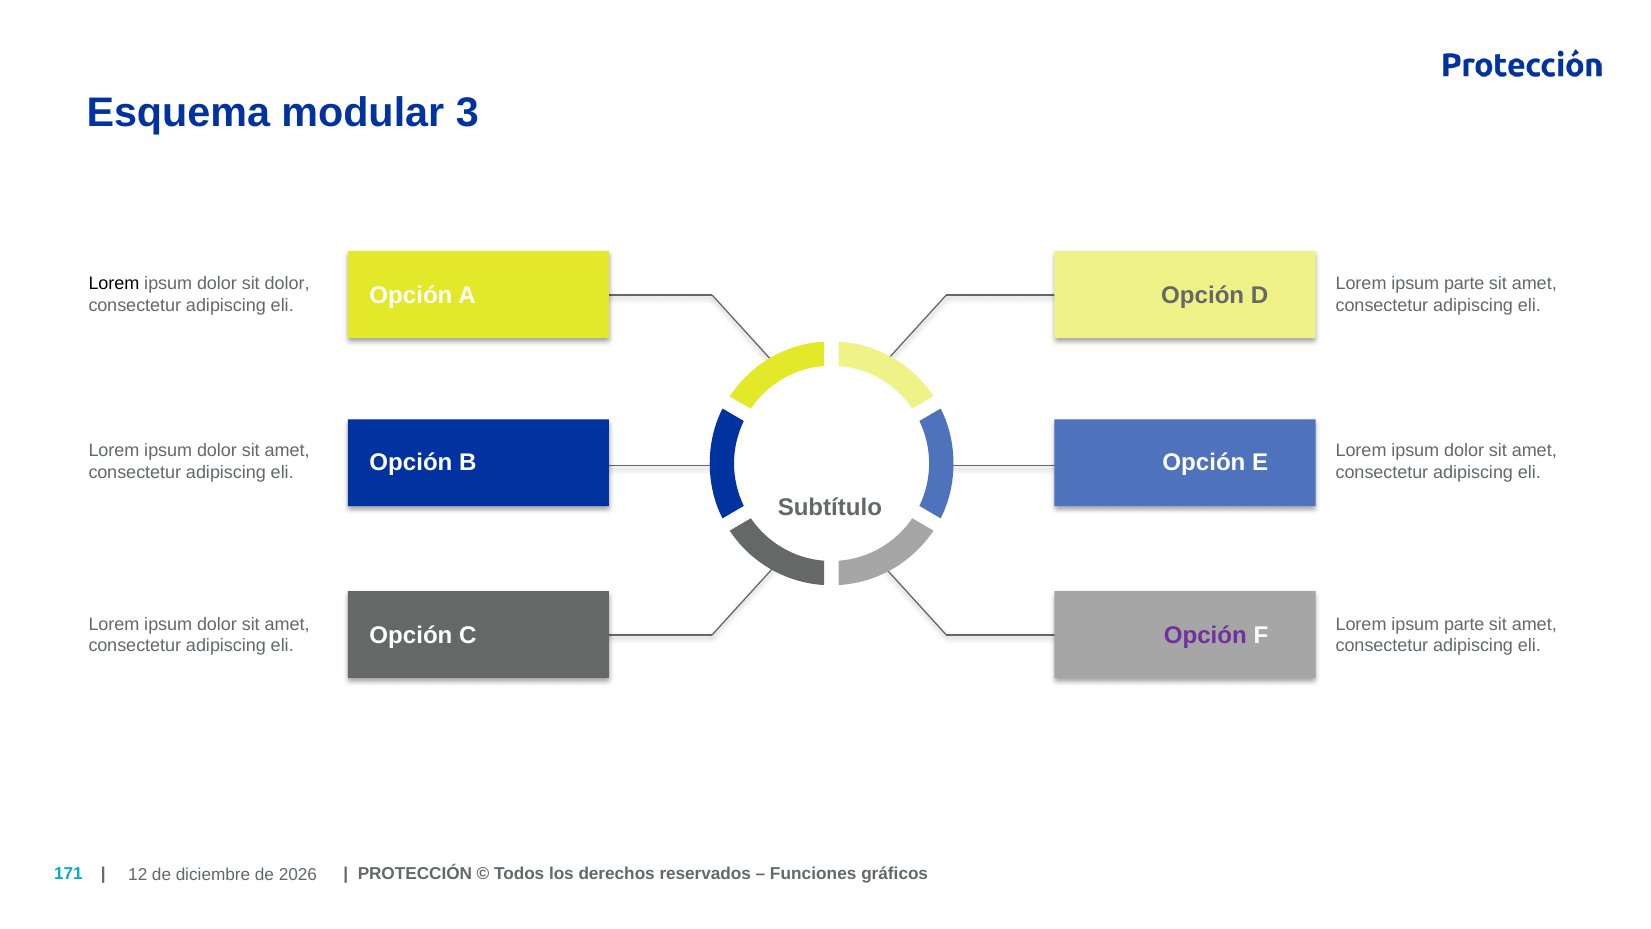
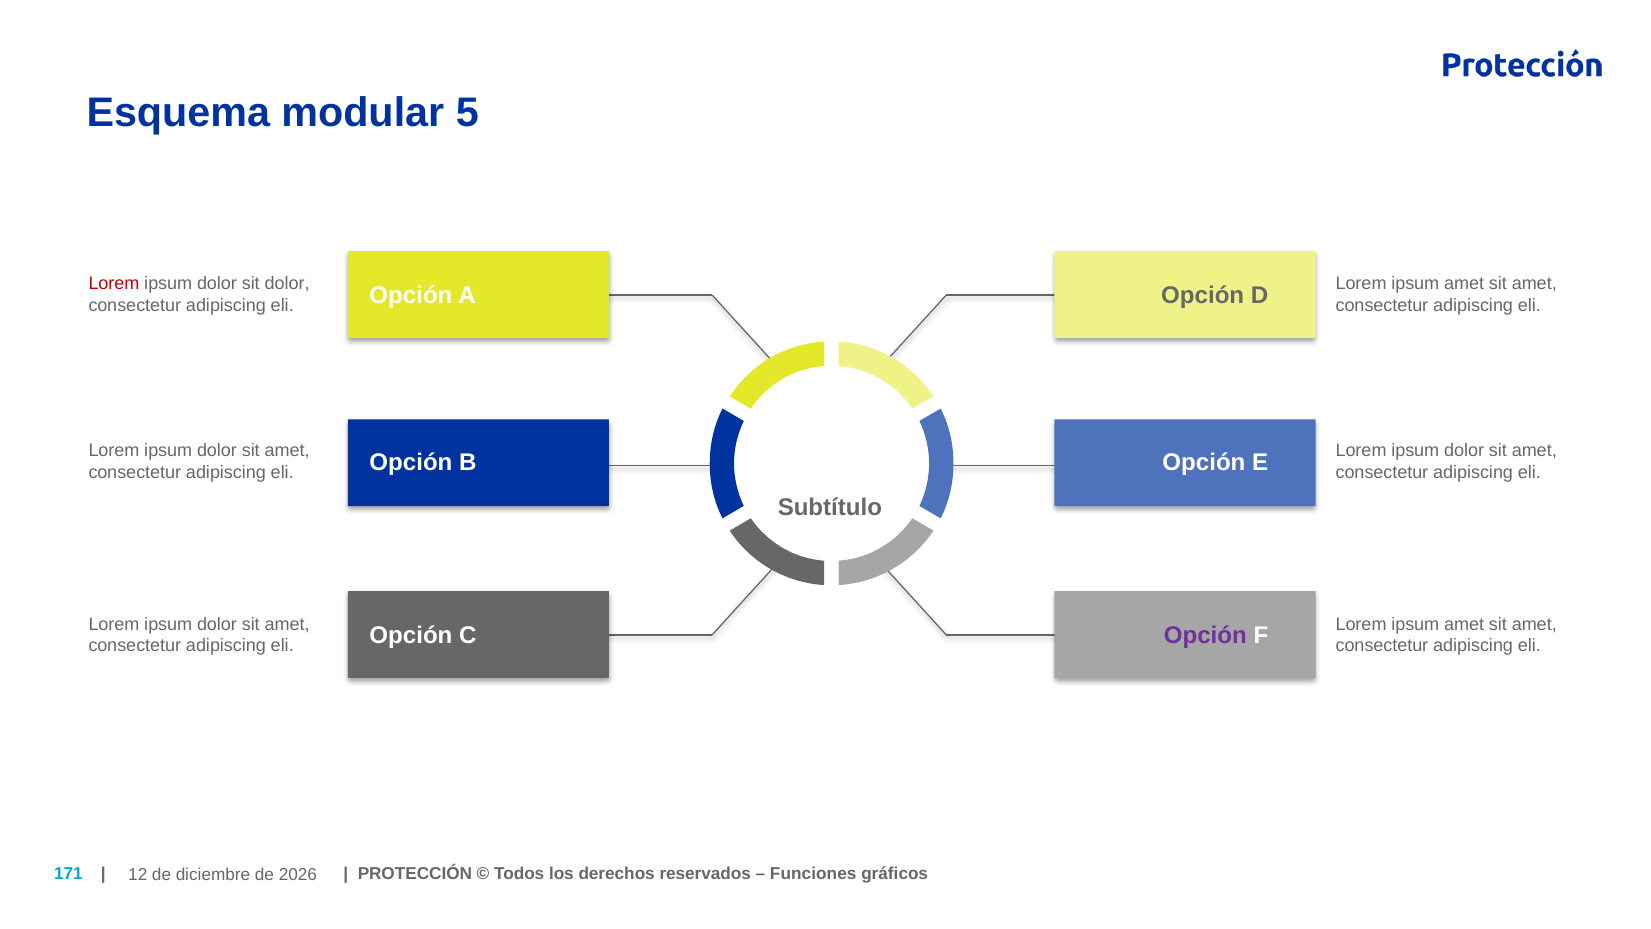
3: 3 -> 5 (467, 113)
Lorem colour: black -> red (114, 284)
parte: parte -> amet (1464, 284)
parte: parte -> amet (1464, 624)
